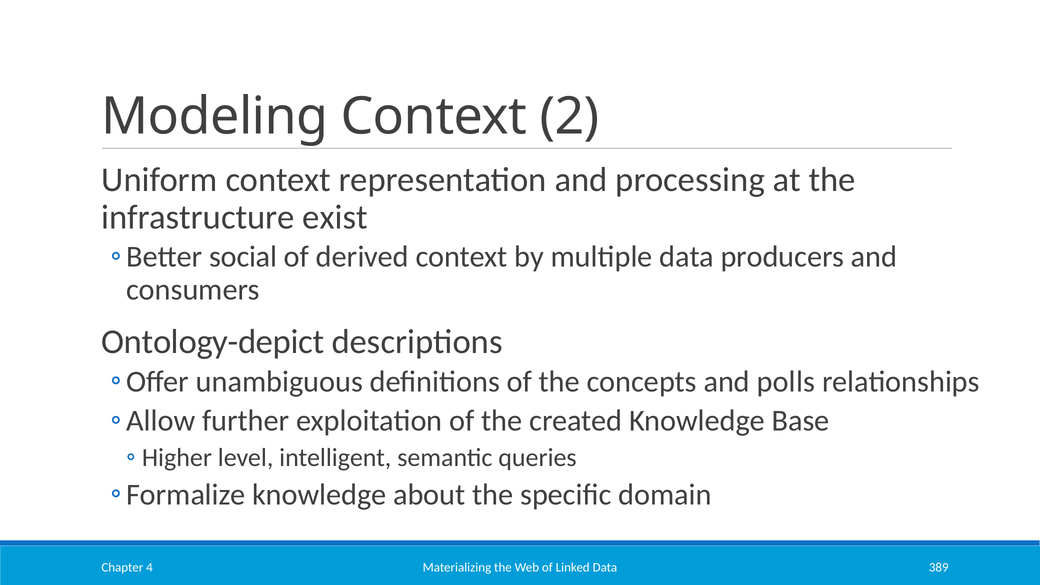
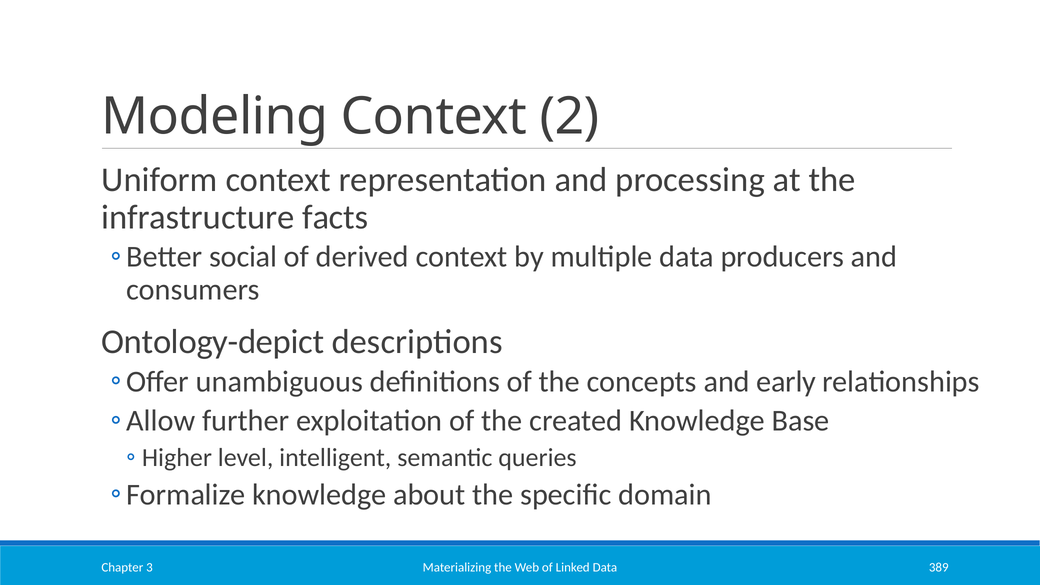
exist: exist -> facts (335, 217)
polls: polls -> early (786, 382)
4: 4 -> 3 (149, 567)
